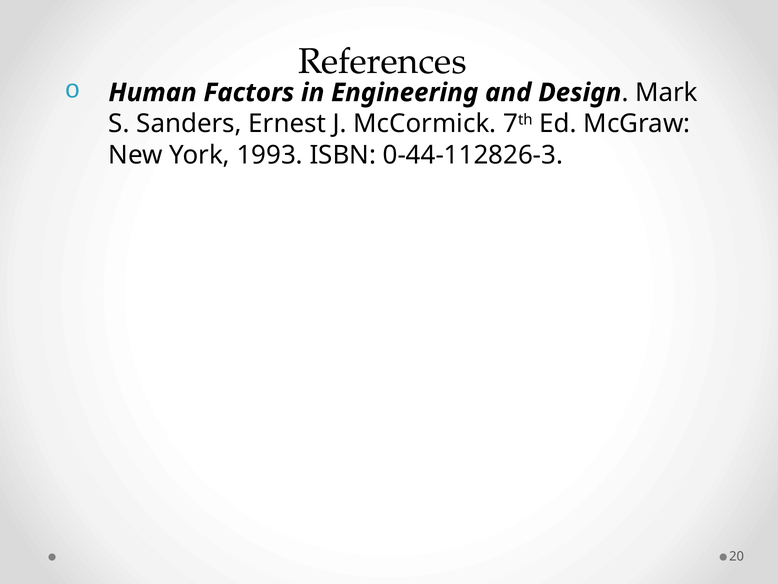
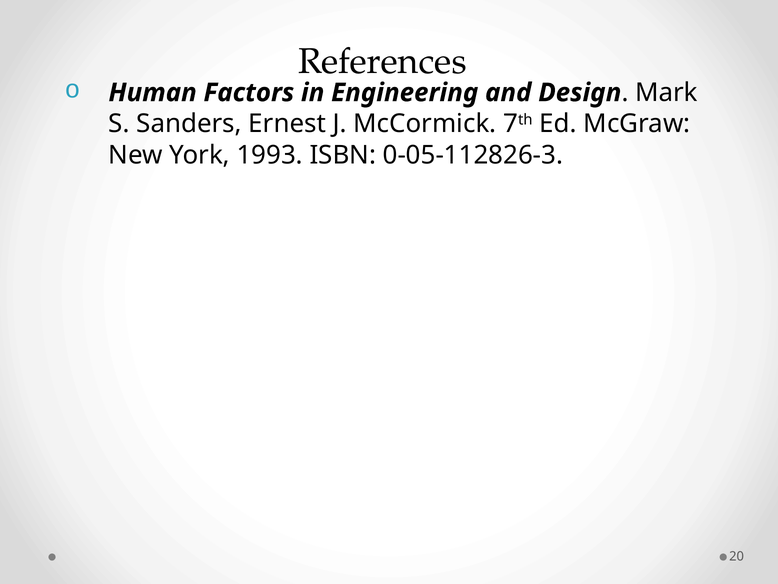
0-44-112826-3: 0-44-112826-3 -> 0-05-112826-3 (473, 155)
